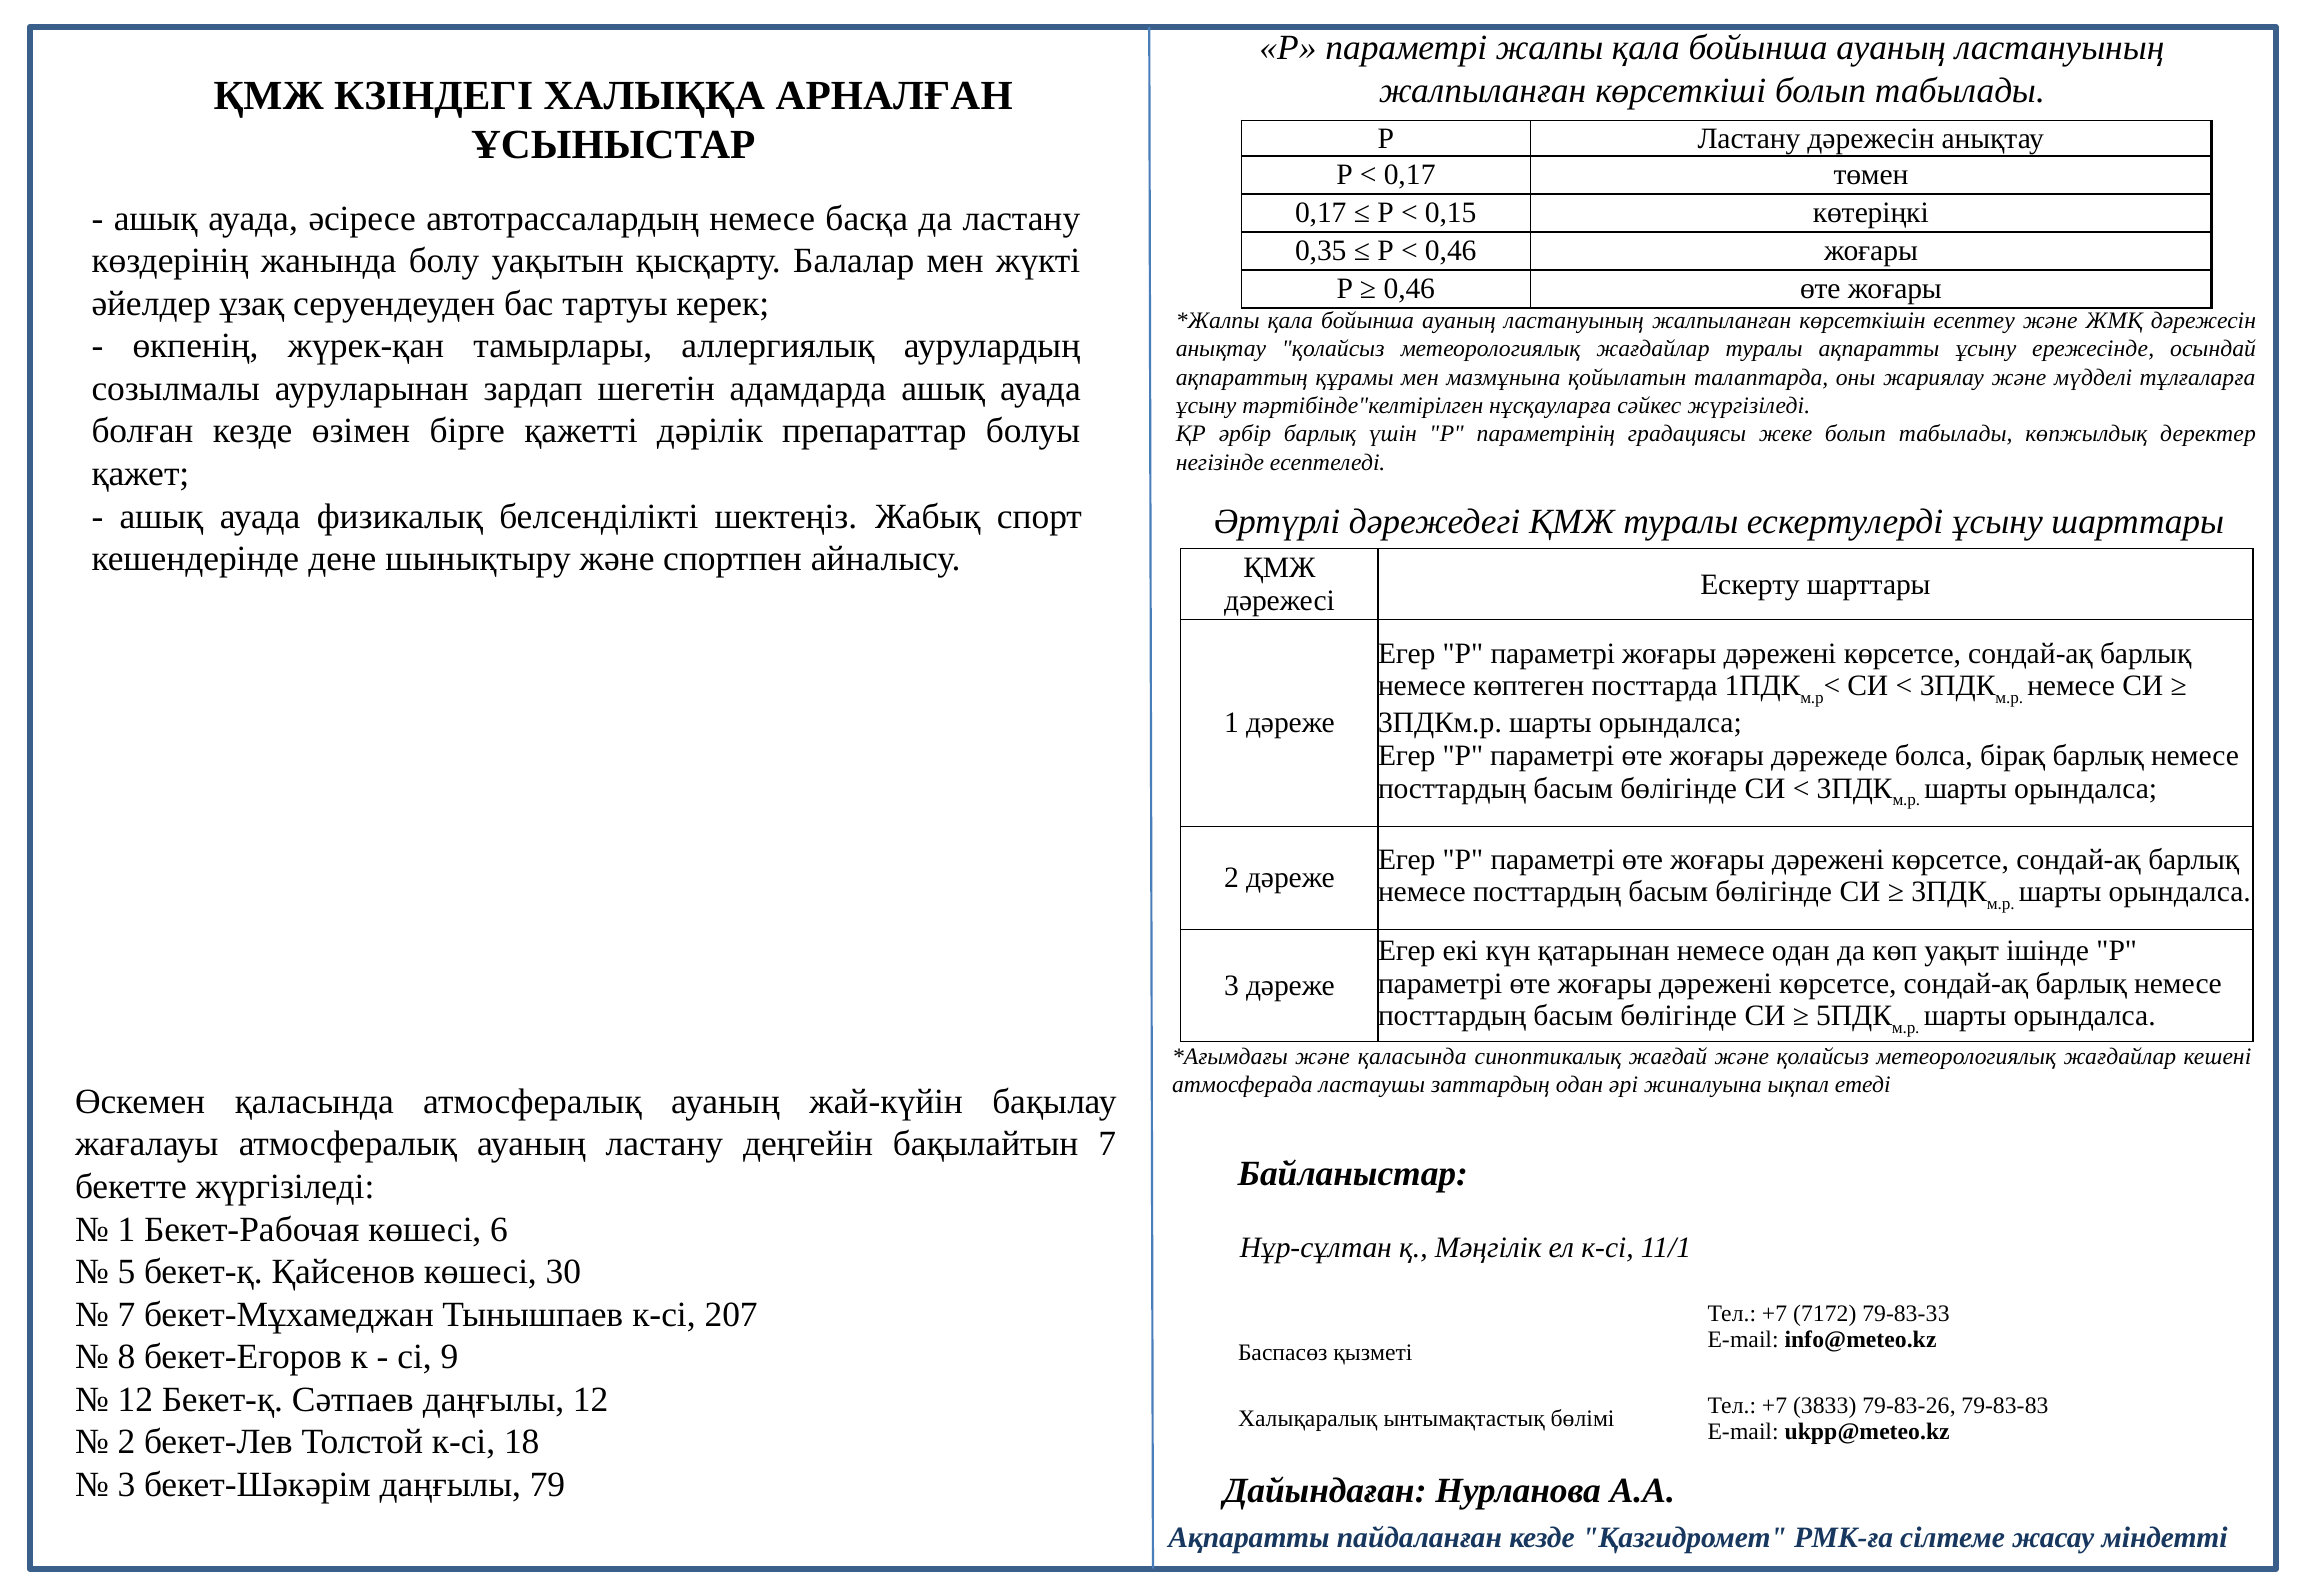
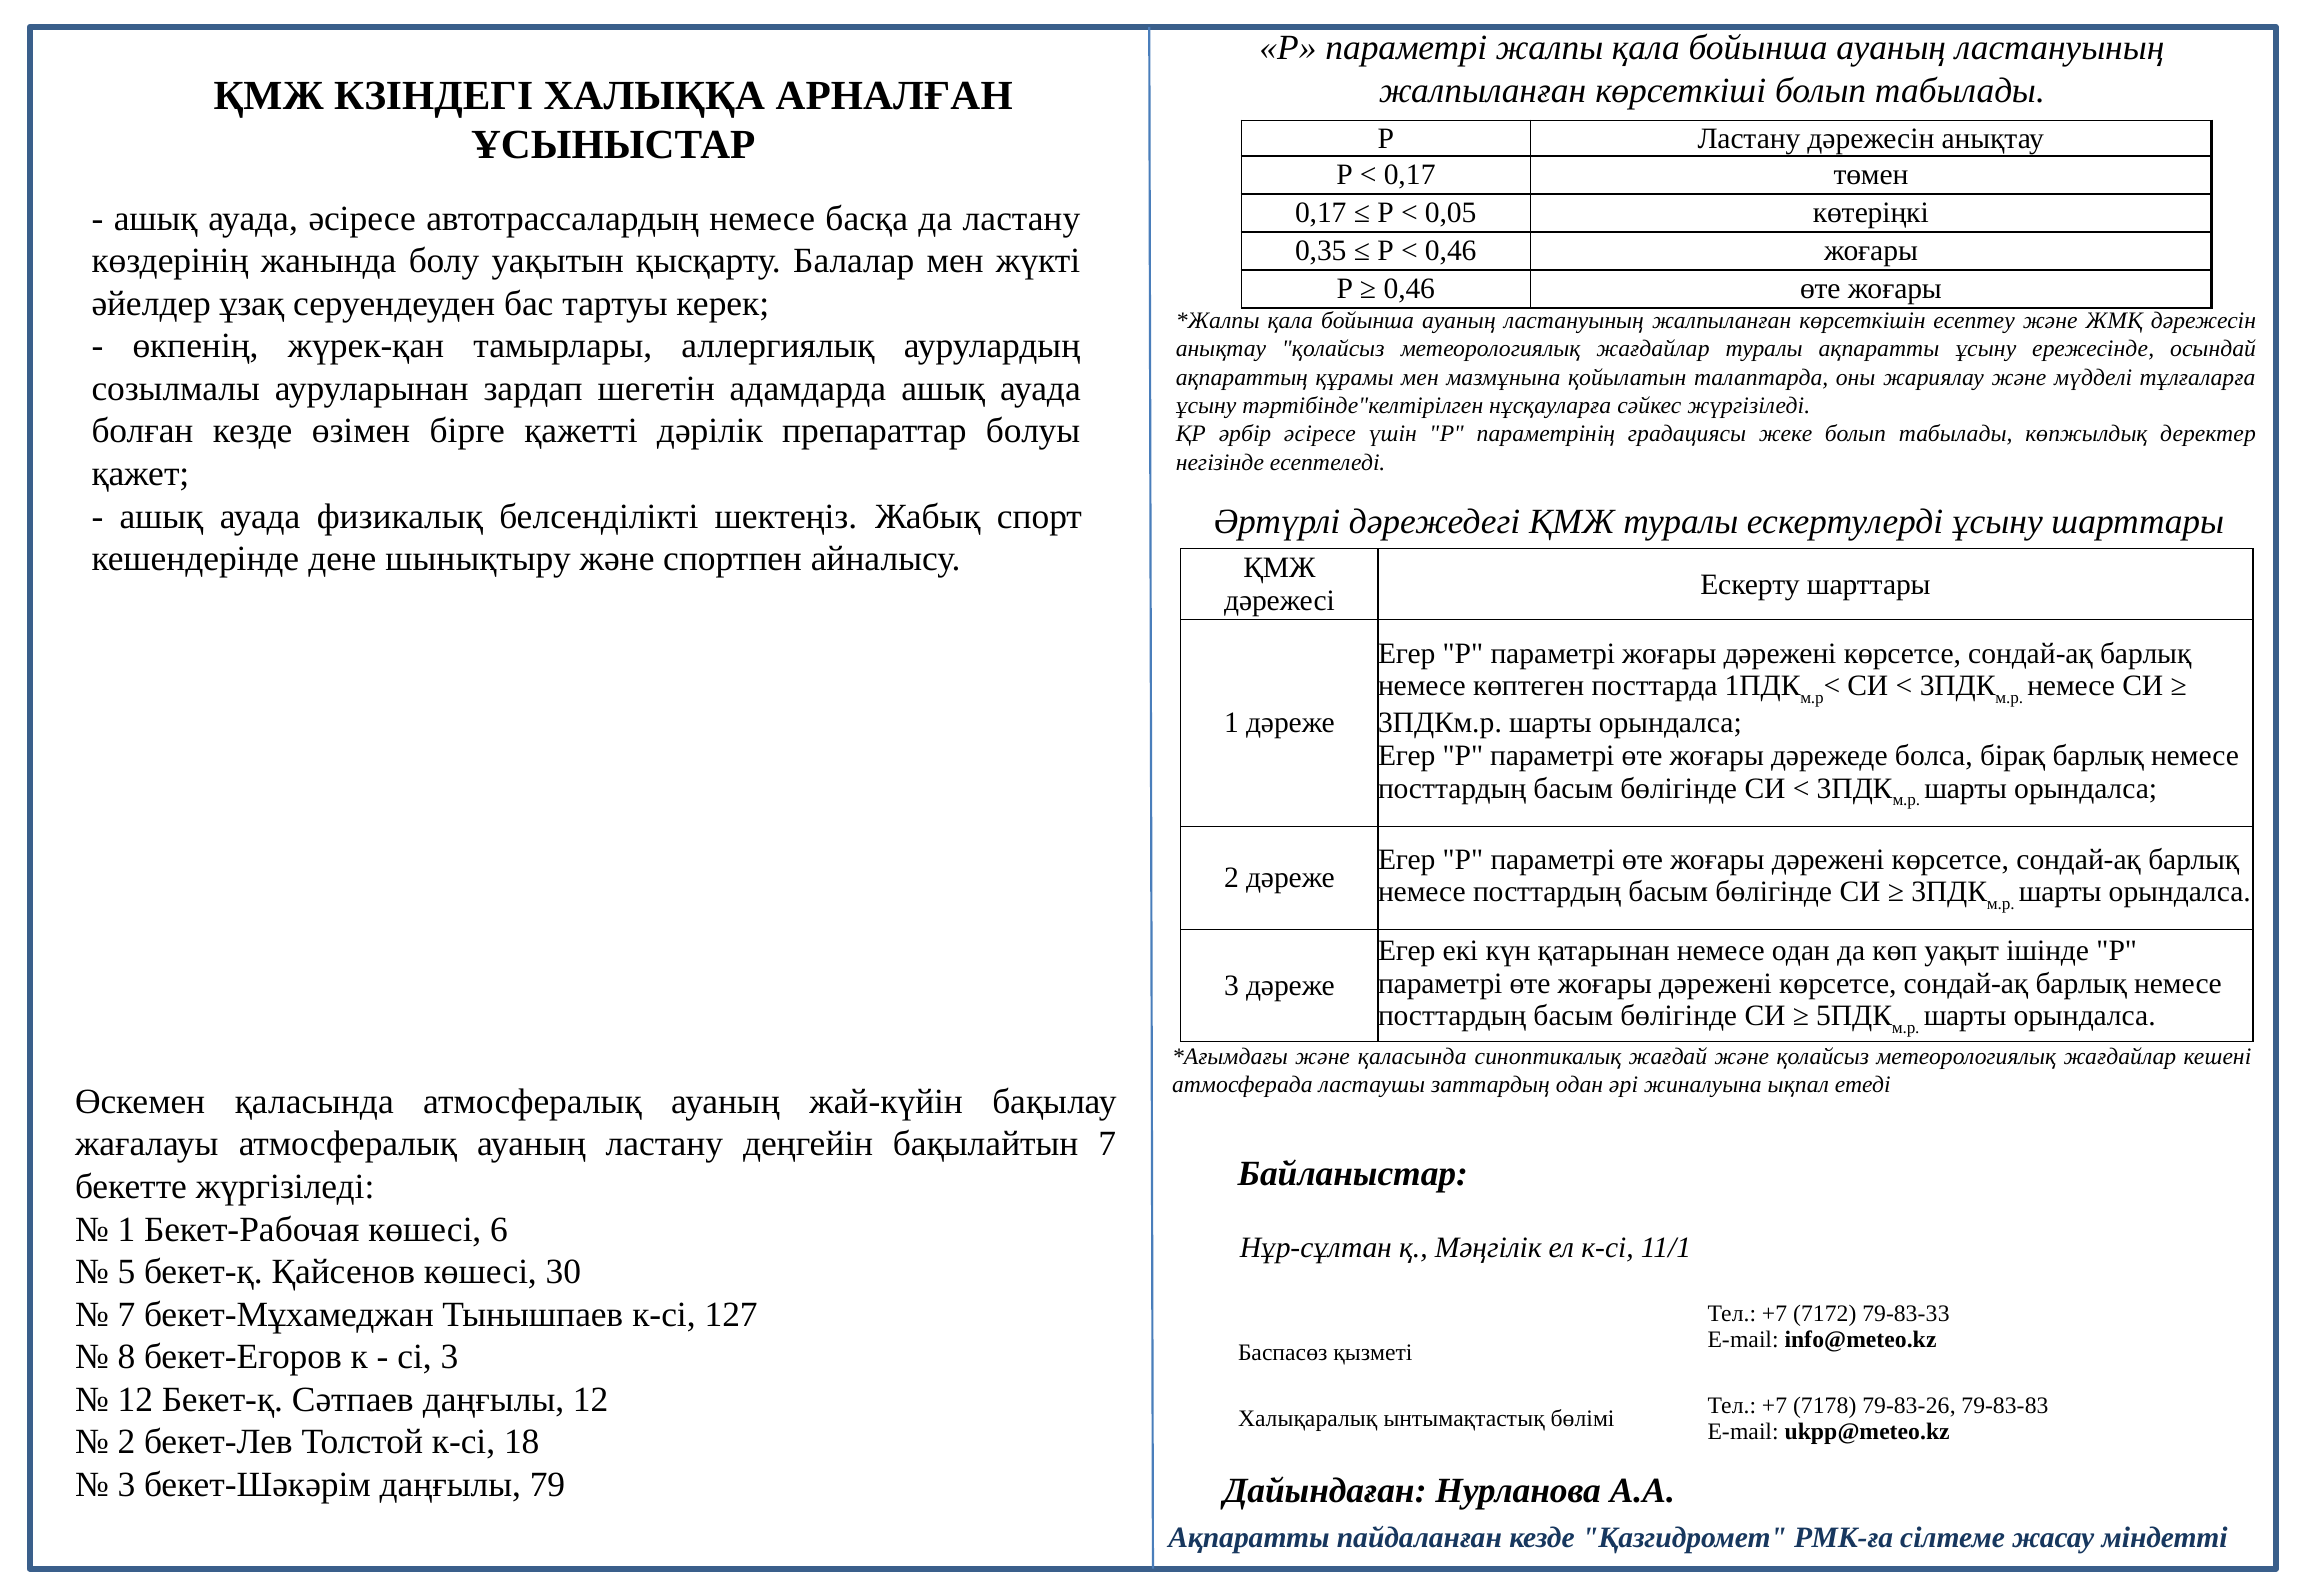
0,15: 0,15 -> 0,05 (1451, 213)
әрбір барлық: барлық -> әсіресе (1320, 434)
207: 207 -> 127 (731, 1315)
сі 9: 9 -> 3 (449, 1357)
3833: 3833 -> 7178 (1825, 1406)
